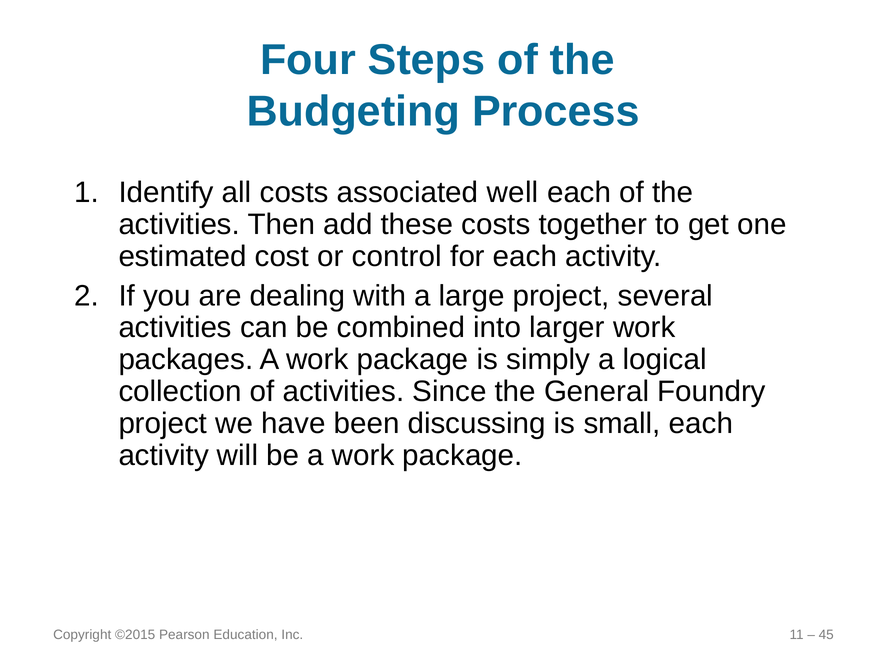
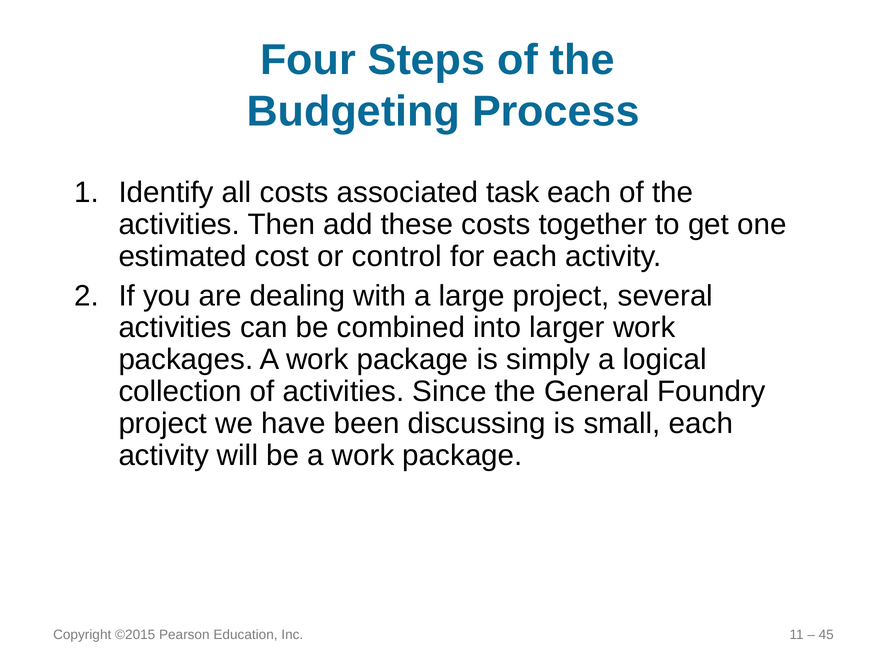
well: well -> task (513, 193)
